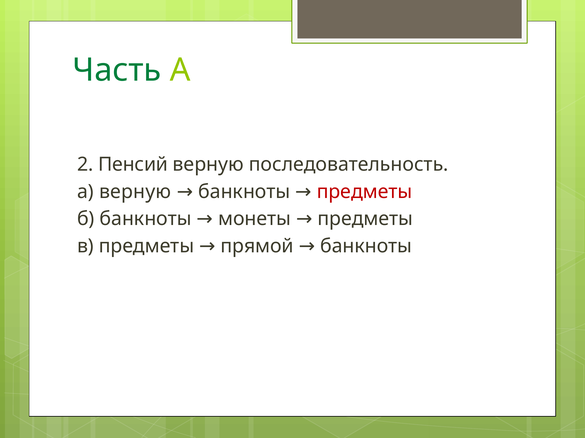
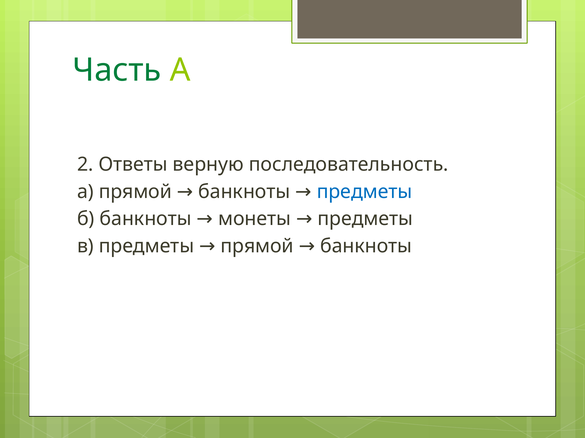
Пенсий: Пенсий -> Ответы (133, 165)
а верную: верную -> прямой (135, 192)
предметы colour: red -> blue (364, 192)
